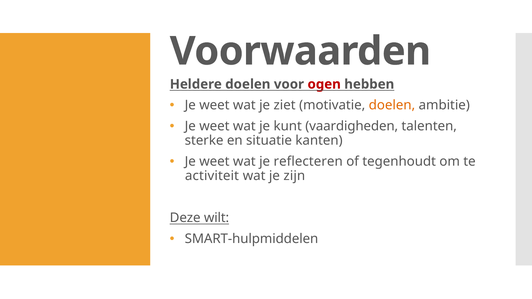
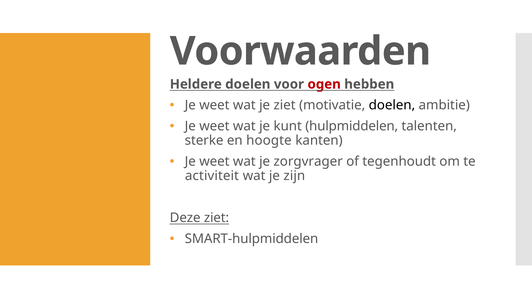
doelen colour: orange -> black (392, 105)
vaardigheden: vaardigheden -> hulpmiddelen (352, 126)
situatie: situatie -> hoogte (269, 141)
reflecteren: reflecteren -> zorgvrager (308, 162)
Deze wilt: wilt -> ziet (217, 218)
